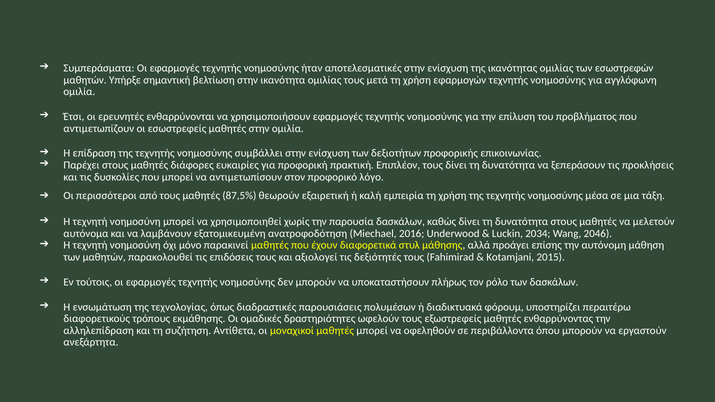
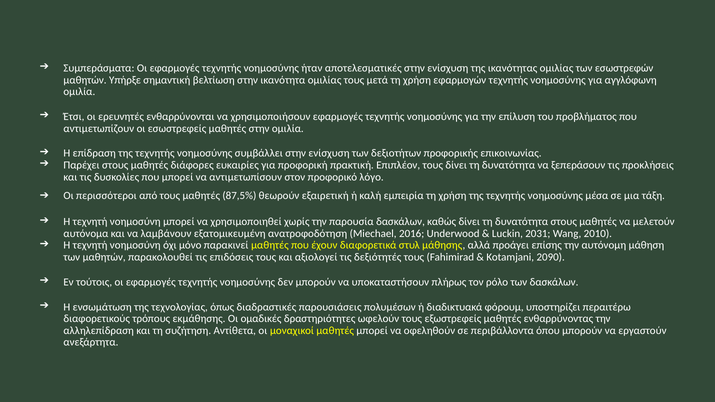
2034: 2034 -> 2031 (538, 234)
2046: 2046 -> 2010 (598, 234)
2015: 2015 -> 2090 (551, 257)
